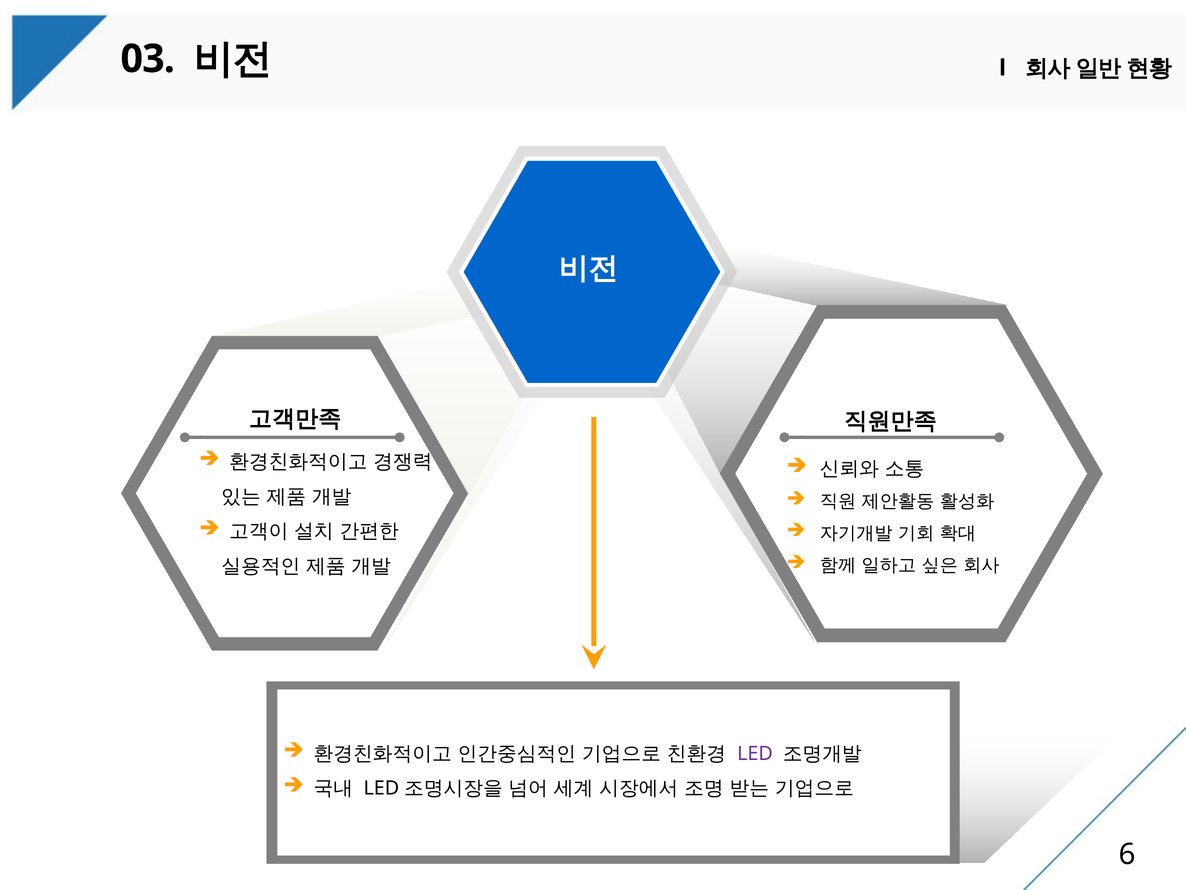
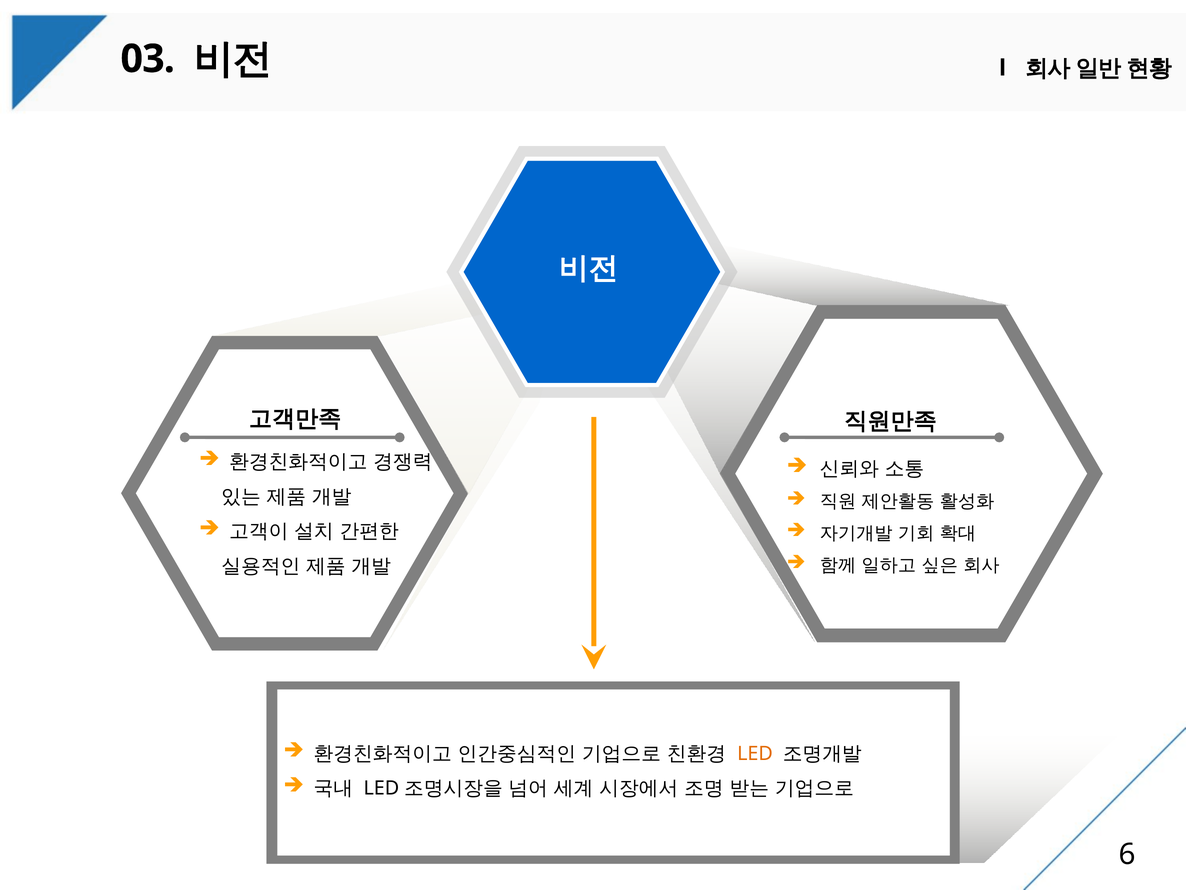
LED colour: purple -> orange (755, 753)
